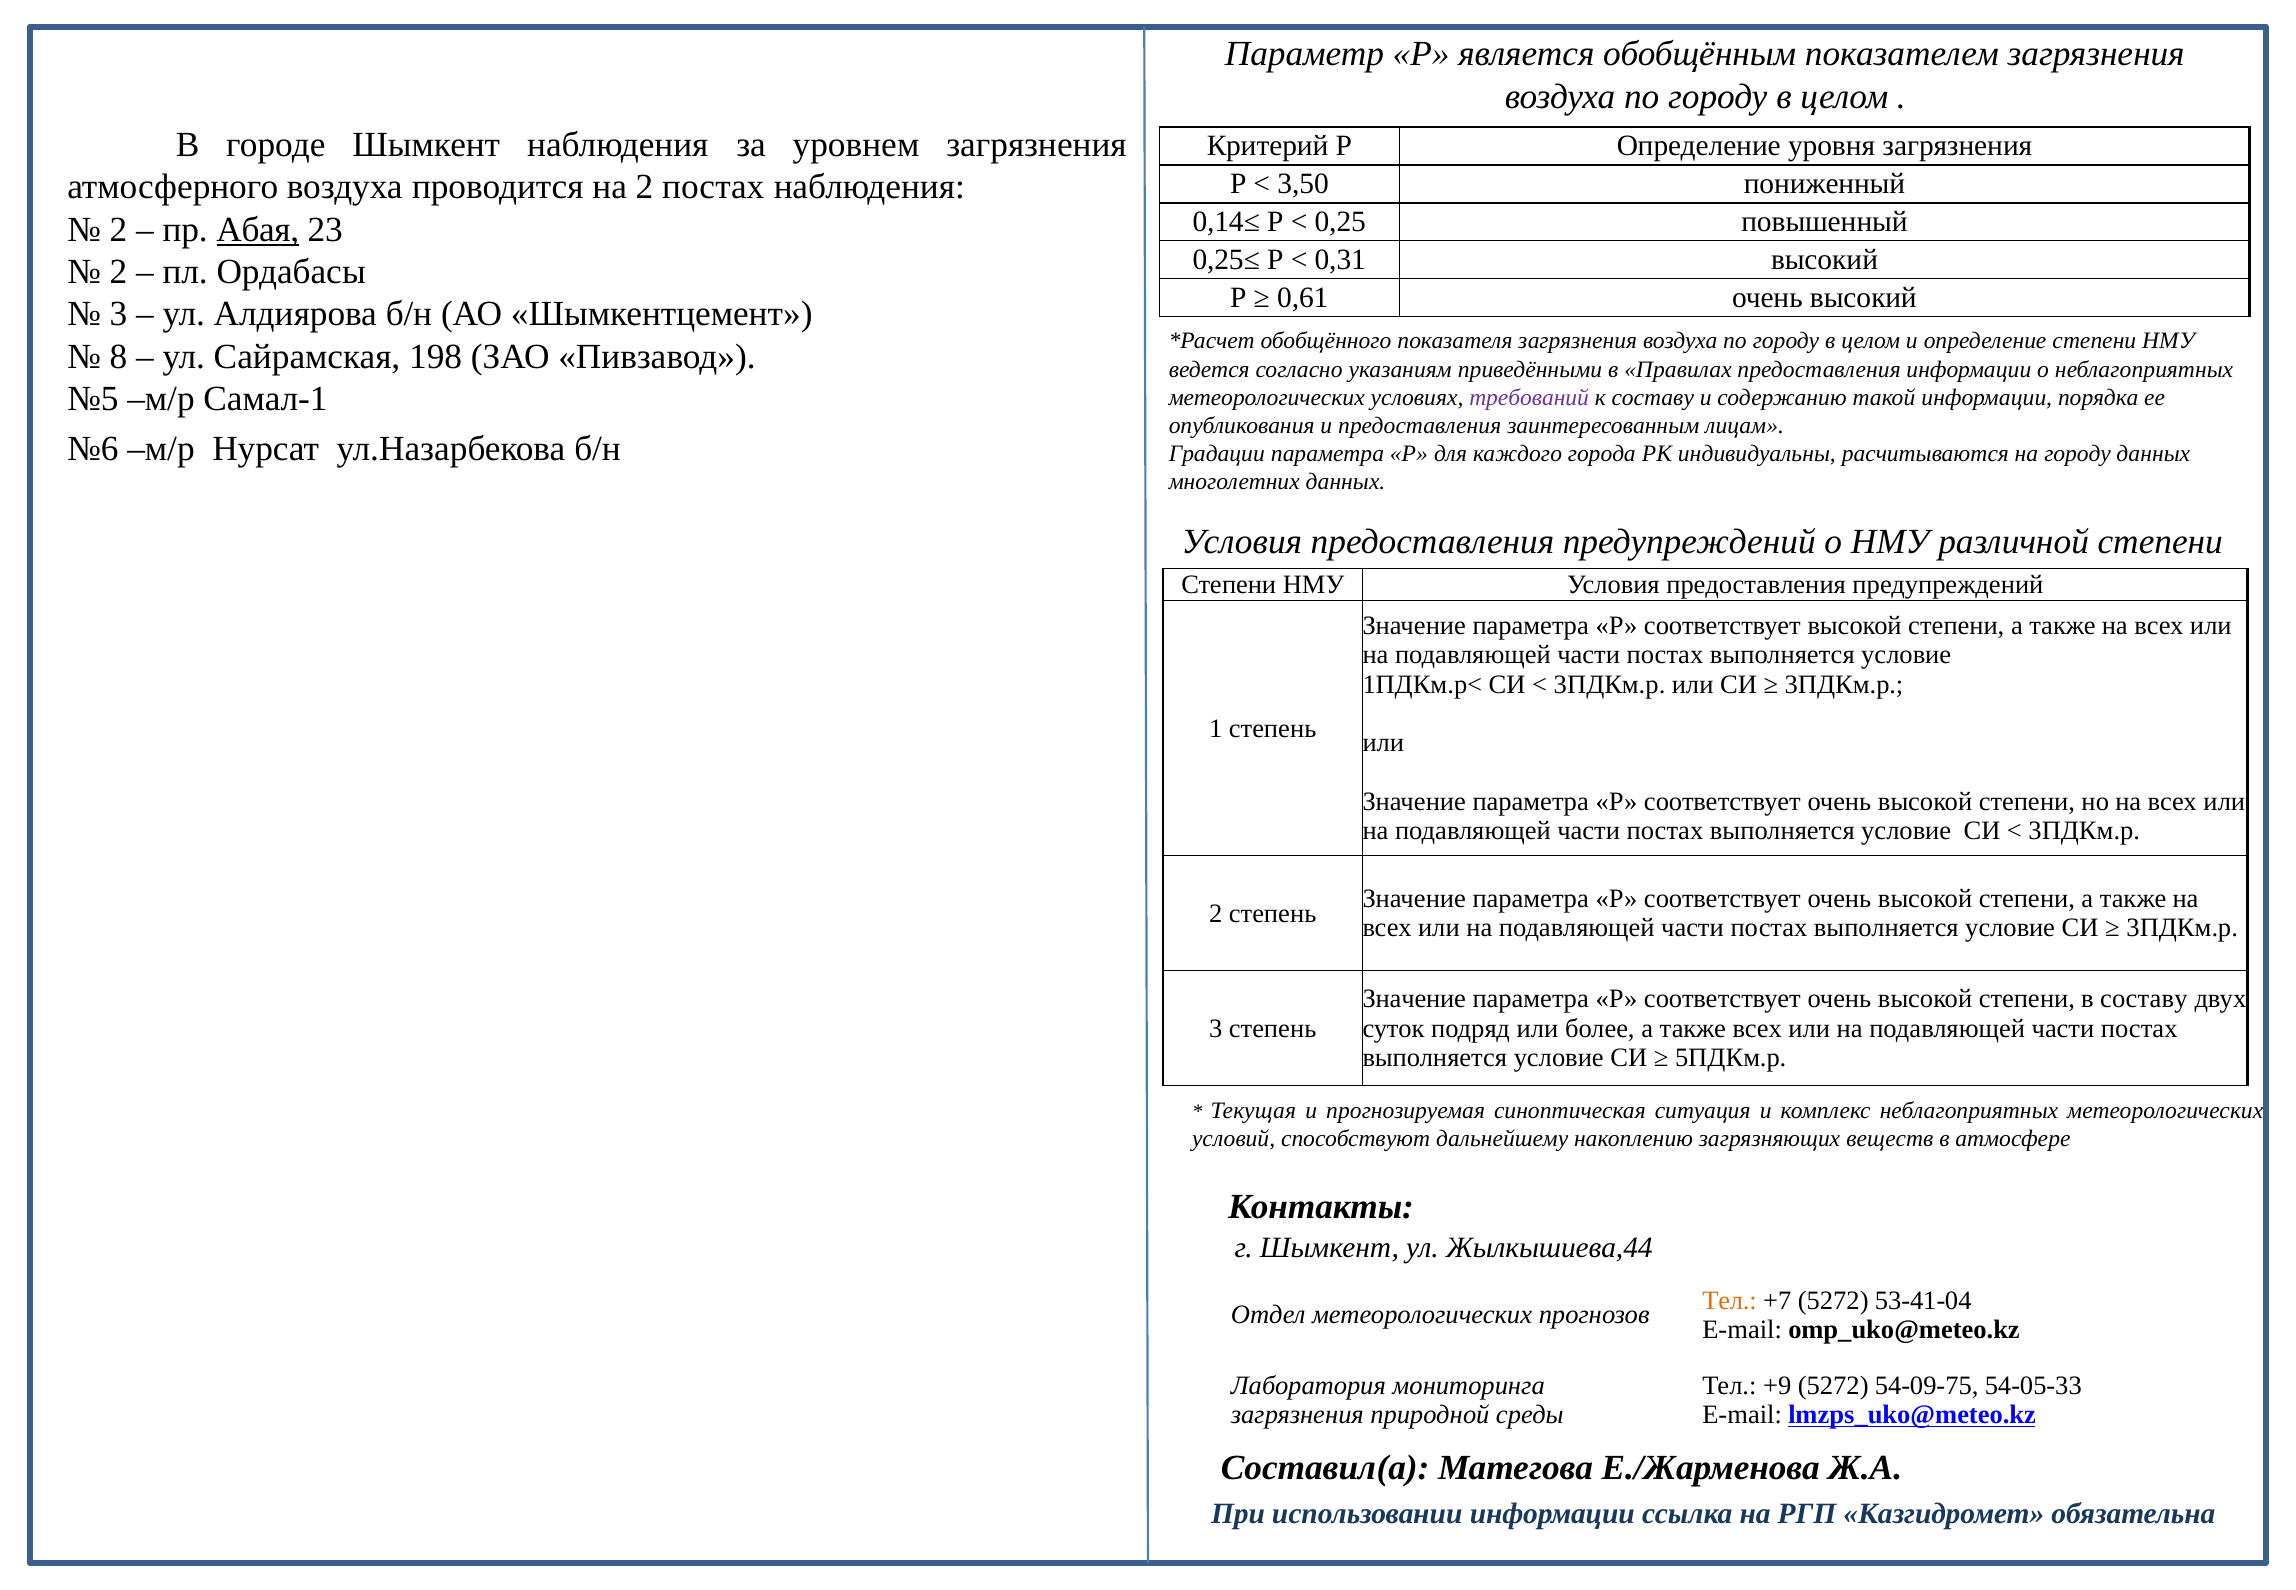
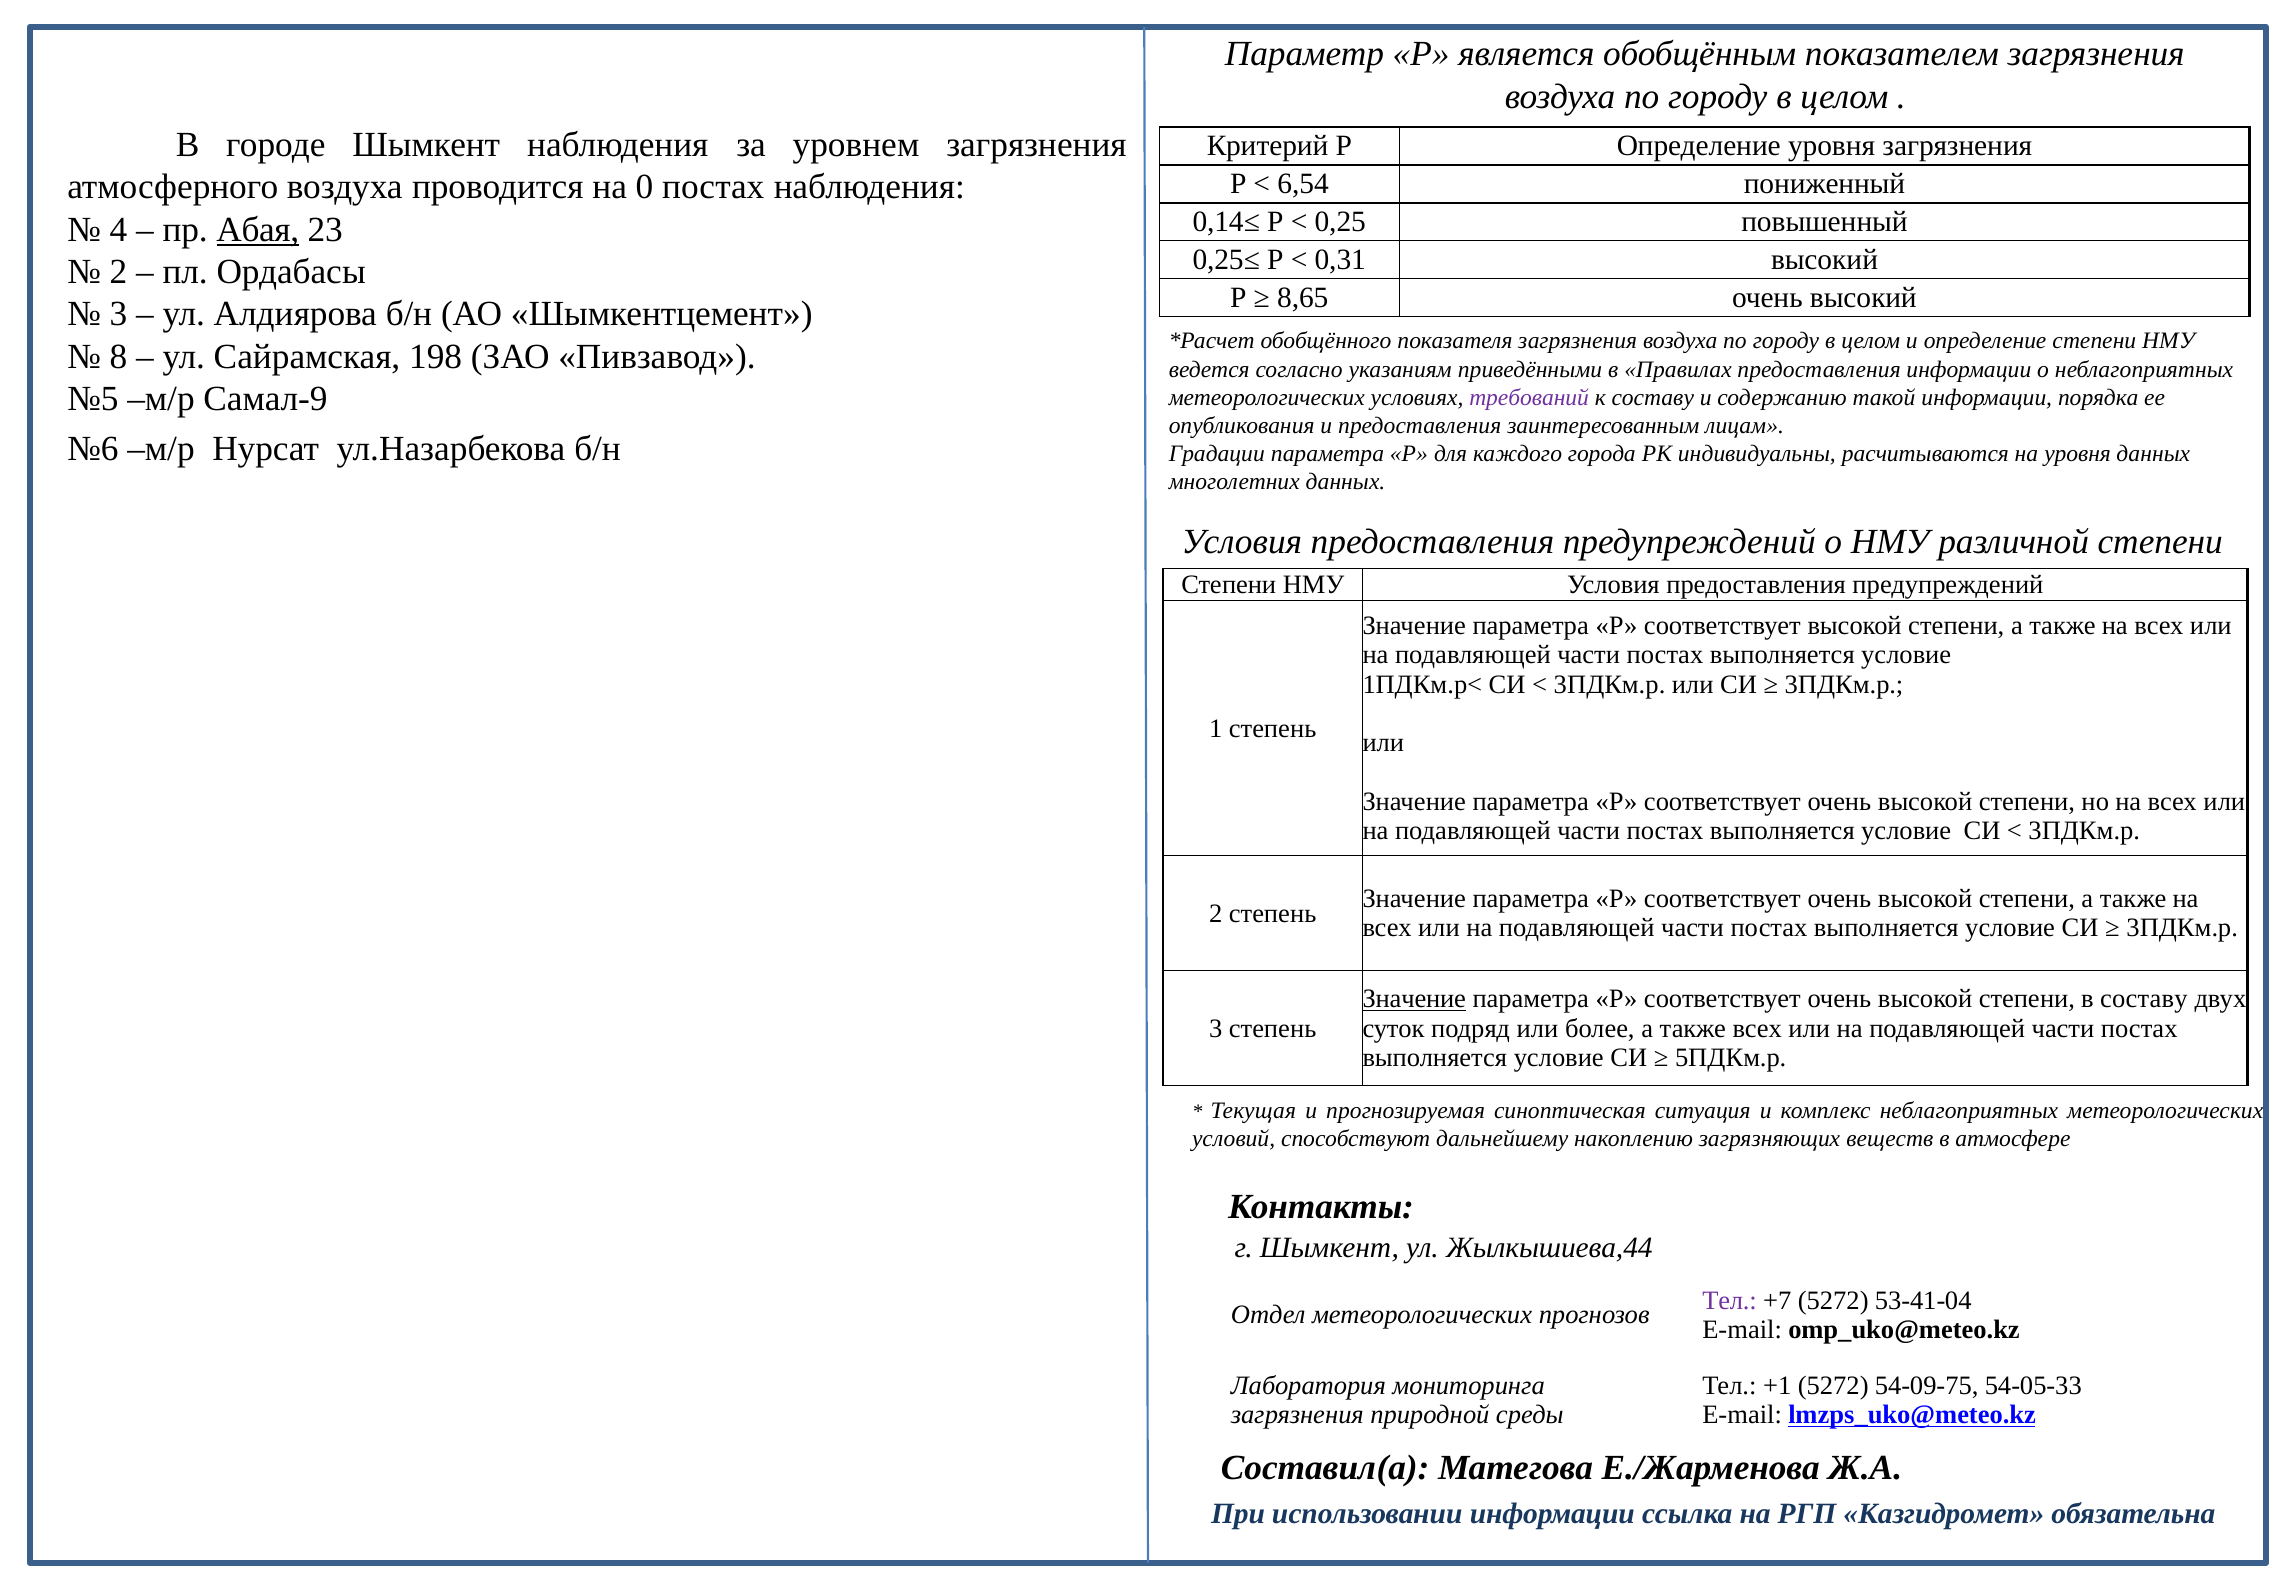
3,50: 3,50 -> 6,54 (1303, 184)
на 2: 2 -> 0 (644, 187)
2: 2 -> 4 (119, 229)
0,61: 0,61 -> 8,65 (1303, 297)
Самал-1: Самал-1 -> Самал-9 (266, 399)
на городу: городу -> уровня (2078, 454)
Значение underline: none -> present (1414, 999)
Тел colour: orange -> purple (1730, 1300)
+9: +9 -> +1 (1777, 1385)
